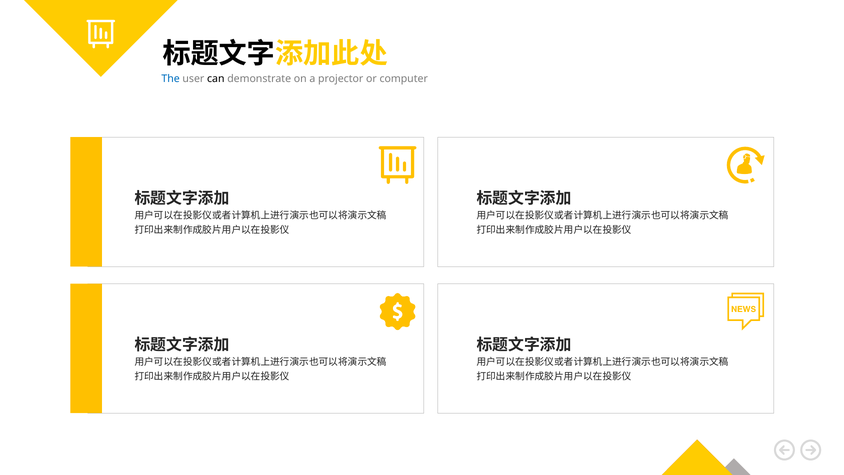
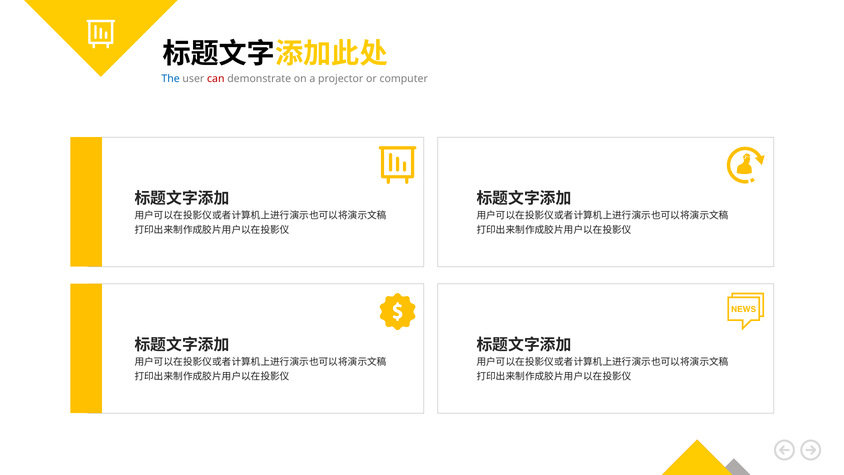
can colour: black -> red (216, 79)
